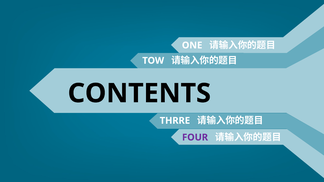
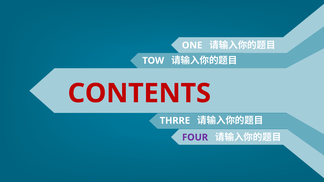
CONTENTS colour: black -> red (139, 93)
